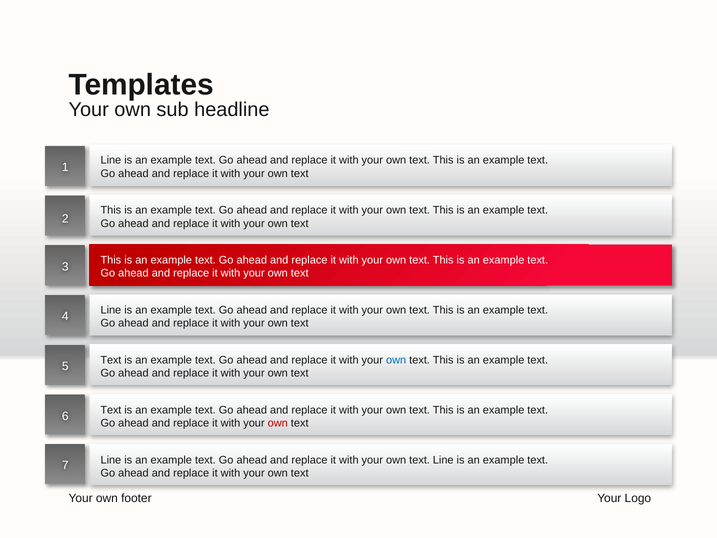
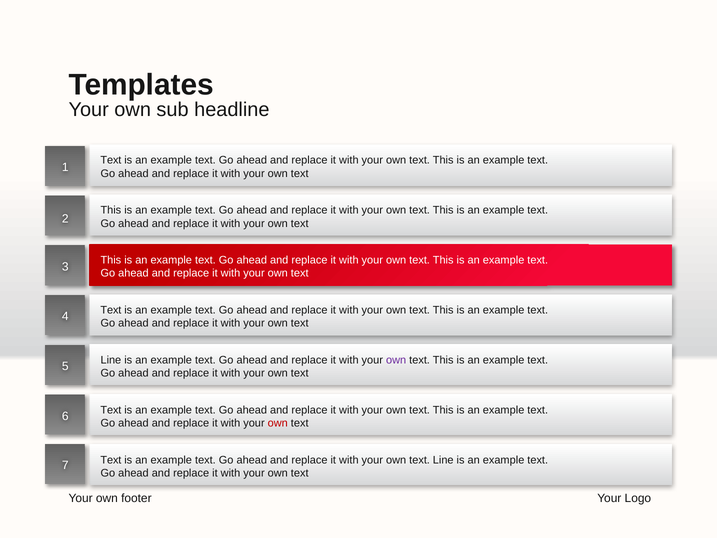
Line: Line -> Text (111, 160)
Line: Line -> Text (111, 310)
Text: Text -> Line (111, 360)
own colour: blue -> purple (396, 360)
Line: Line -> Text (111, 460)
